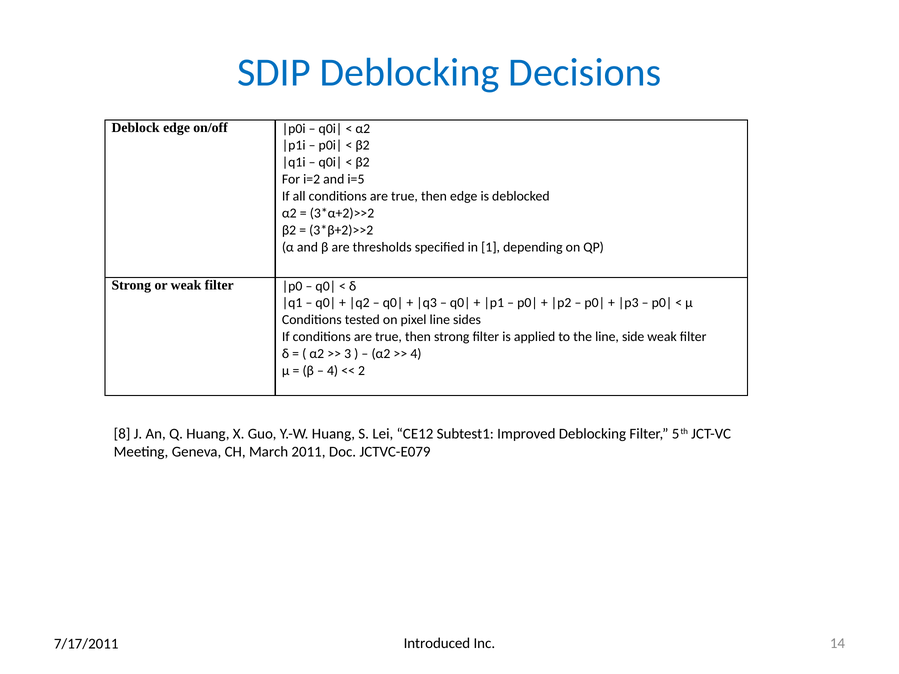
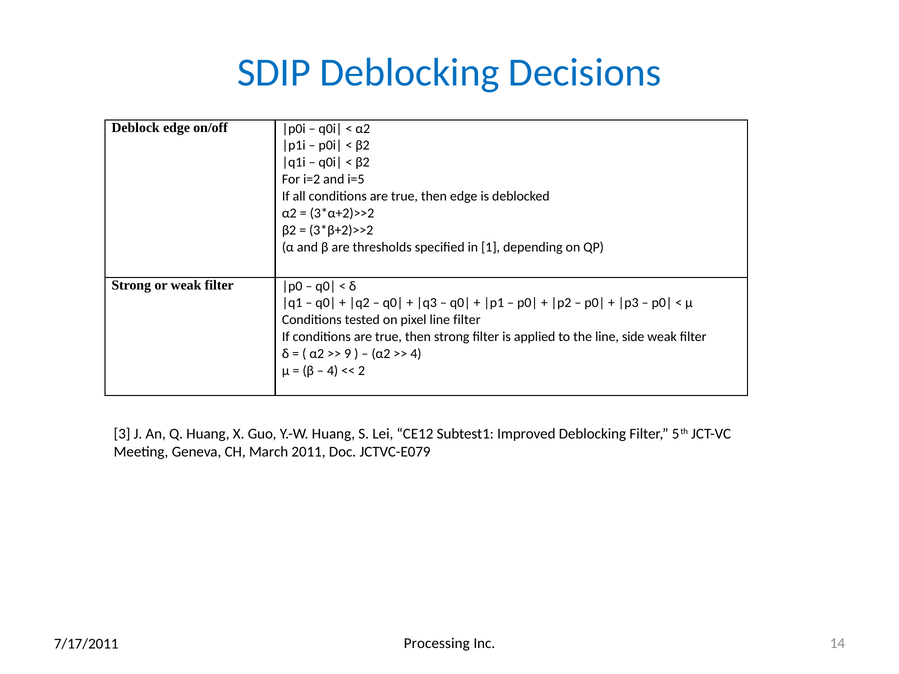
line sides: sides -> filter (467, 320)
3: 3 -> 9 (348, 354)
8: 8 -> 3 (122, 434)
Introduced: Introduced -> Processing (437, 644)
